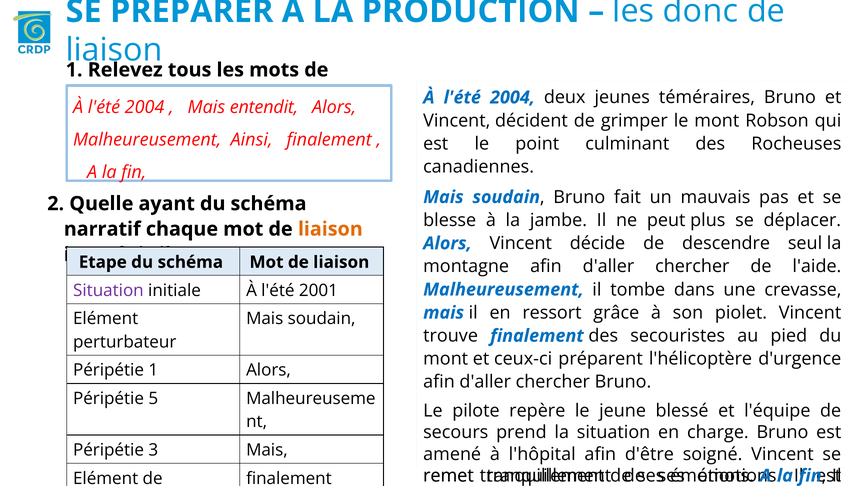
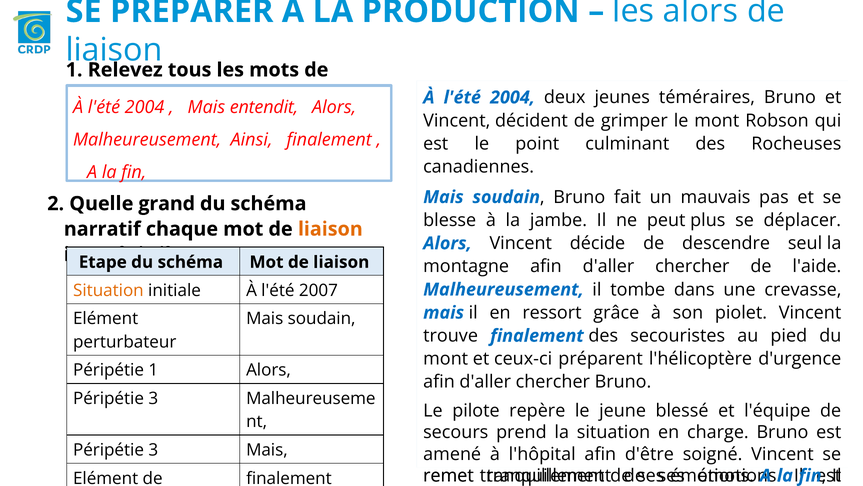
les donc: donc -> alors (701, 11)
ayant: ayant -> grand (167, 203)
Situation colour: purple -> orange (108, 290)
2001: 2001 -> 2007 (318, 290)
5: 5 -> 3 (153, 398)
